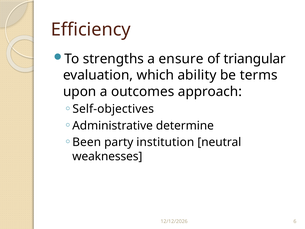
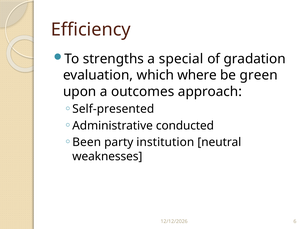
ensure: ensure -> special (181, 59)
triangular: triangular -> gradation (255, 59)
ability: ability -> where (197, 75)
terms: terms -> green (259, 75)
Self-objectives: Self-objectives -> Self-presented (113, 109)
determine: determine -> conducted (185, 125)
